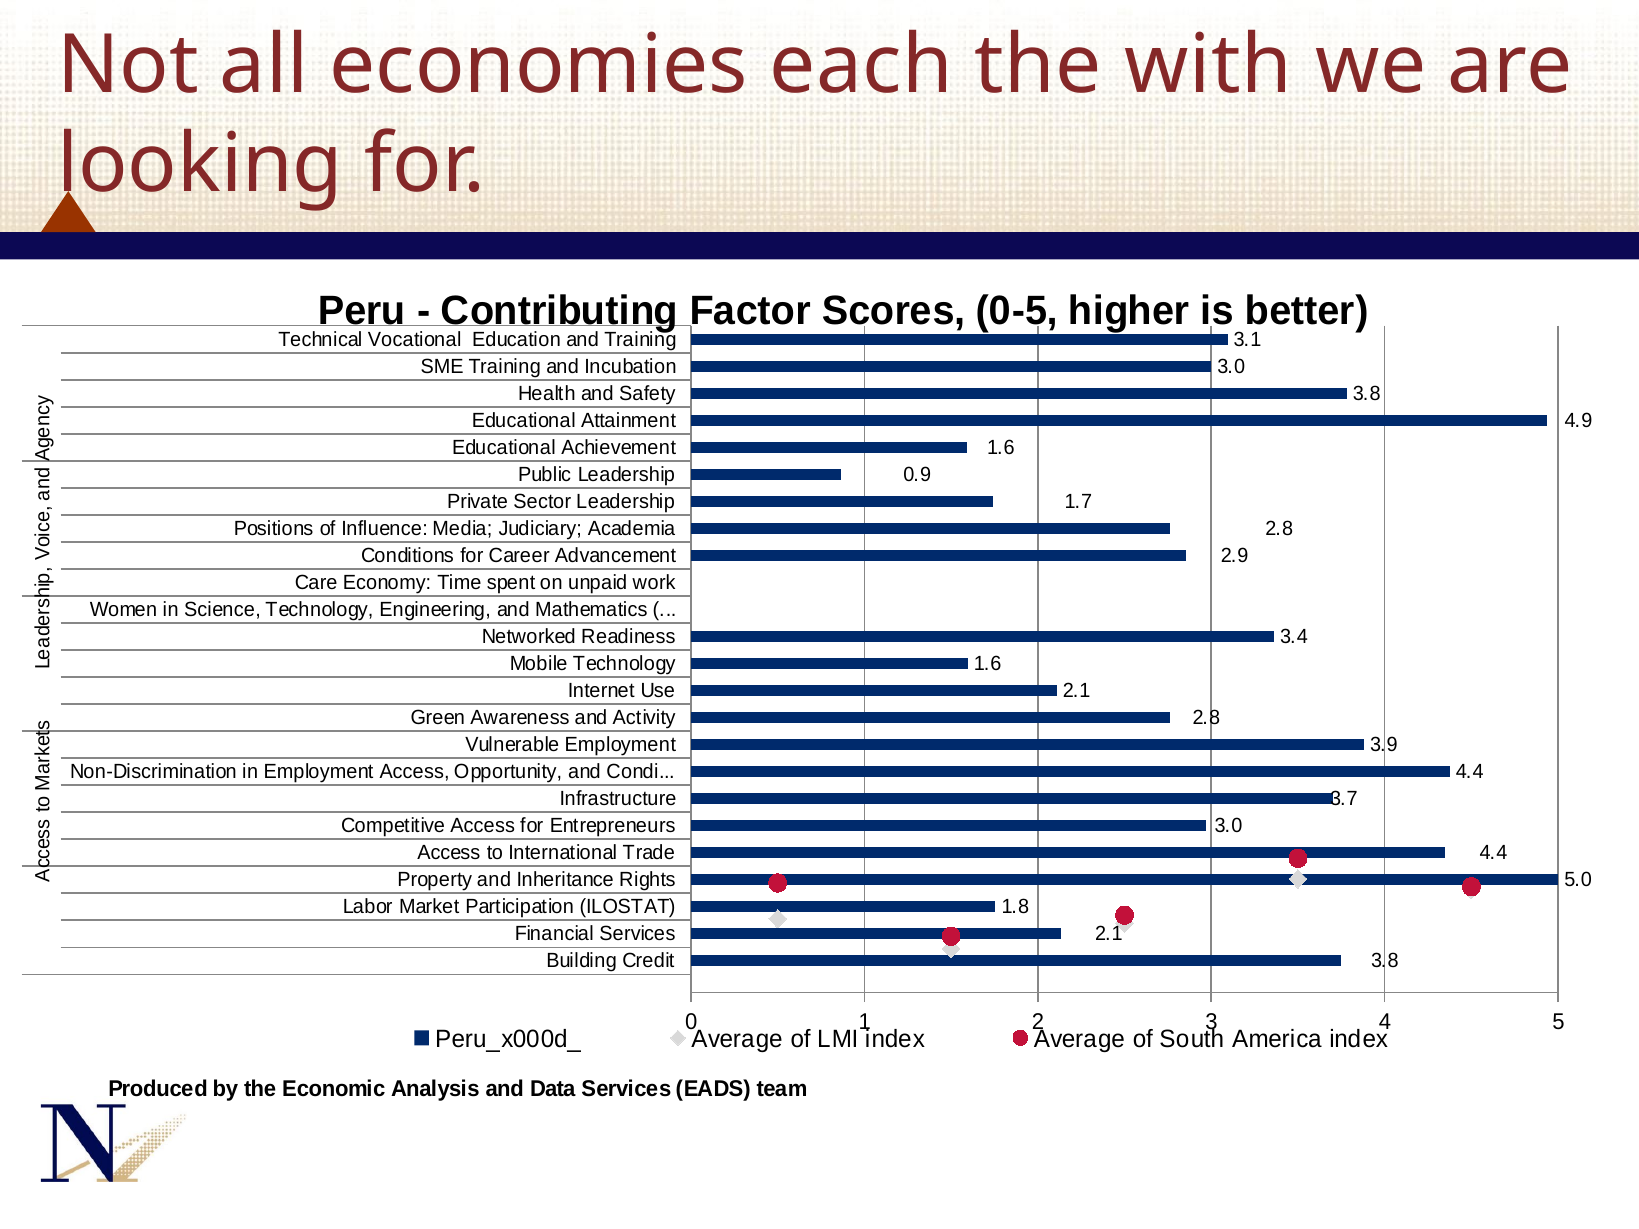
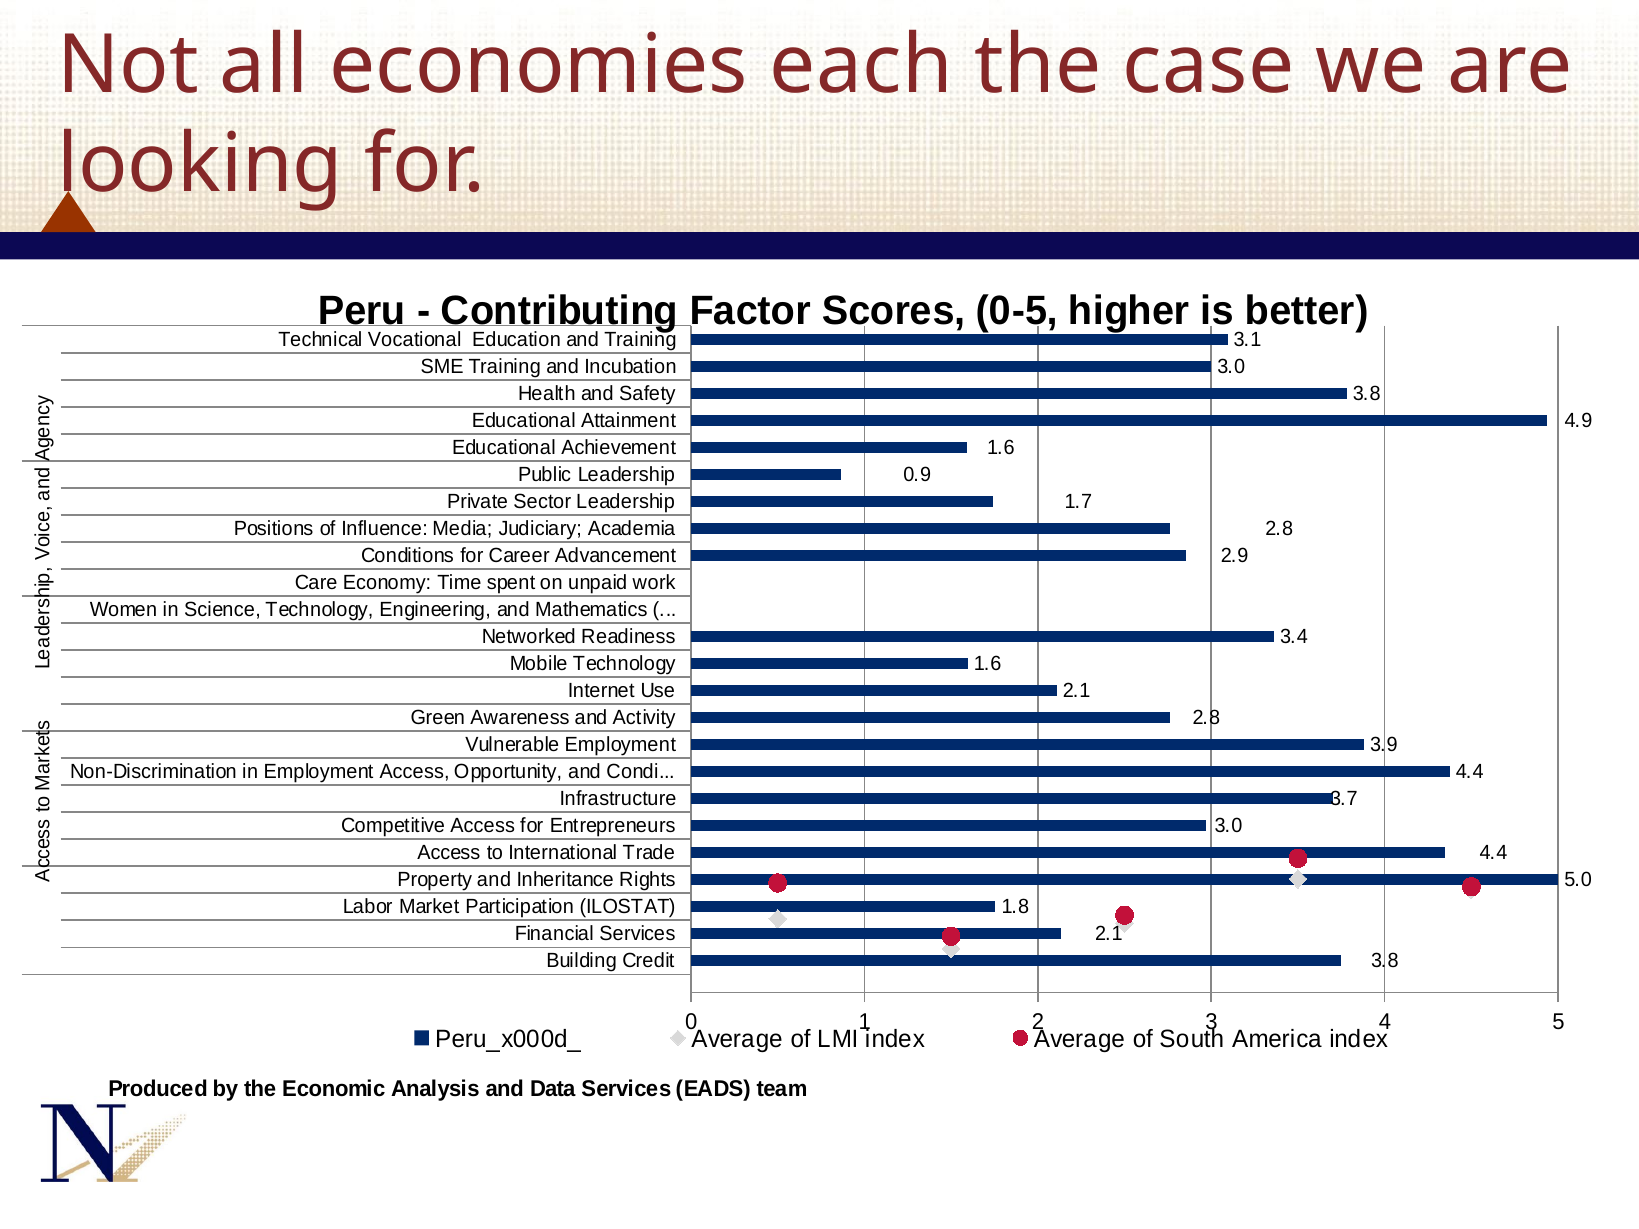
with: with -> case (1208, 66)
